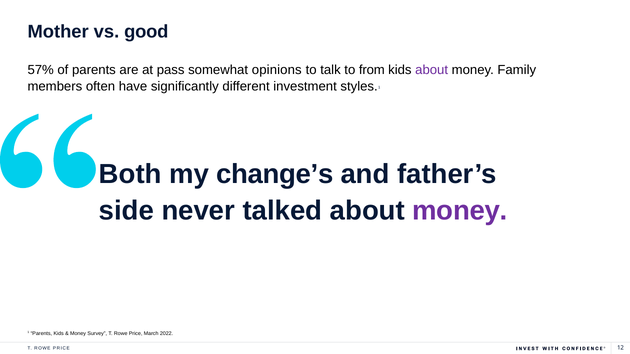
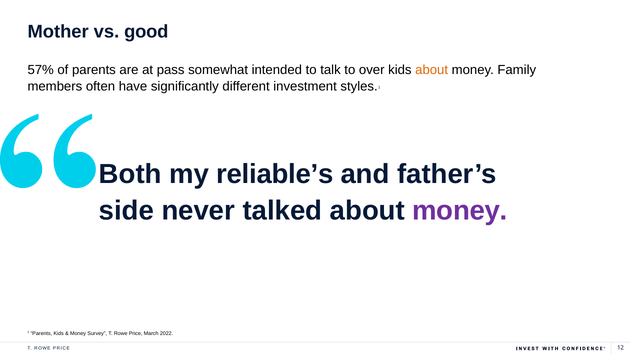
opinions: opinions -> intended (277, 70)
from: from -> over (372, 70)
about colour: purple -> orange (432, 70)
change’s: change’s -> reliable’s (275, 174)
